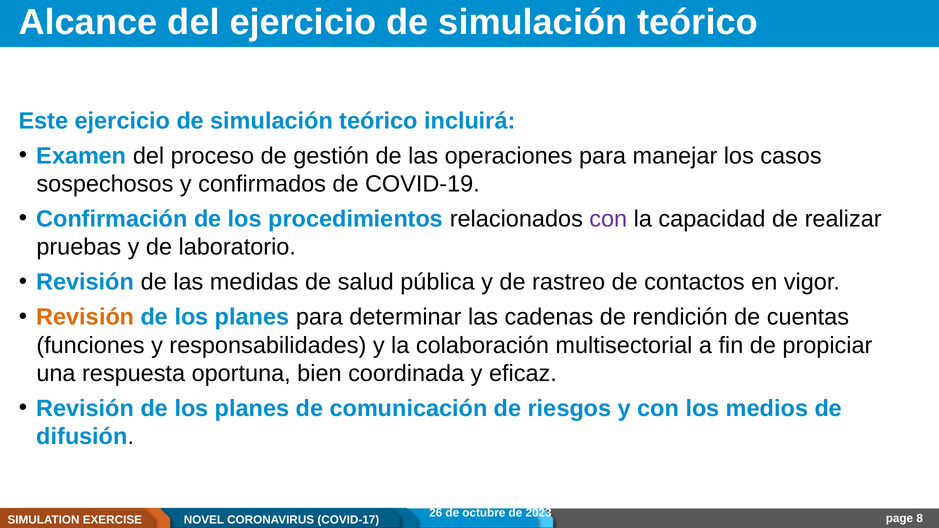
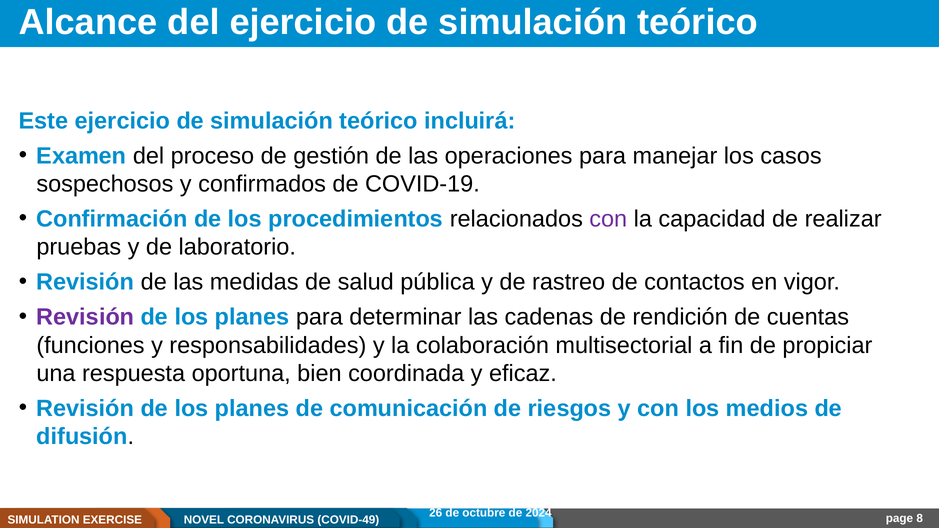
Revisión colour: orange -> purple (85, 317)
2023: 2023 -> 2024 (539, 513)
COVID-17: COVID-17 -> COVID-49 (348, 520)
